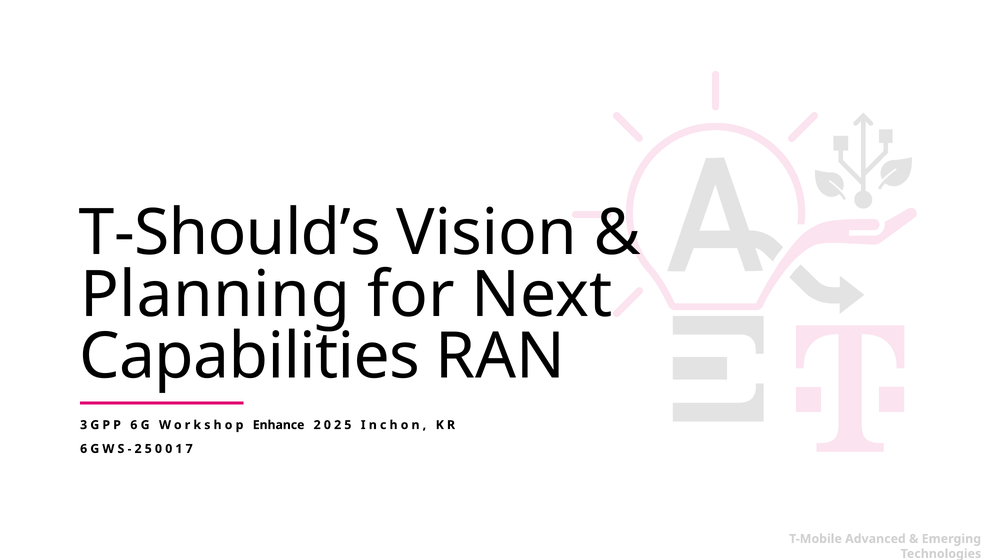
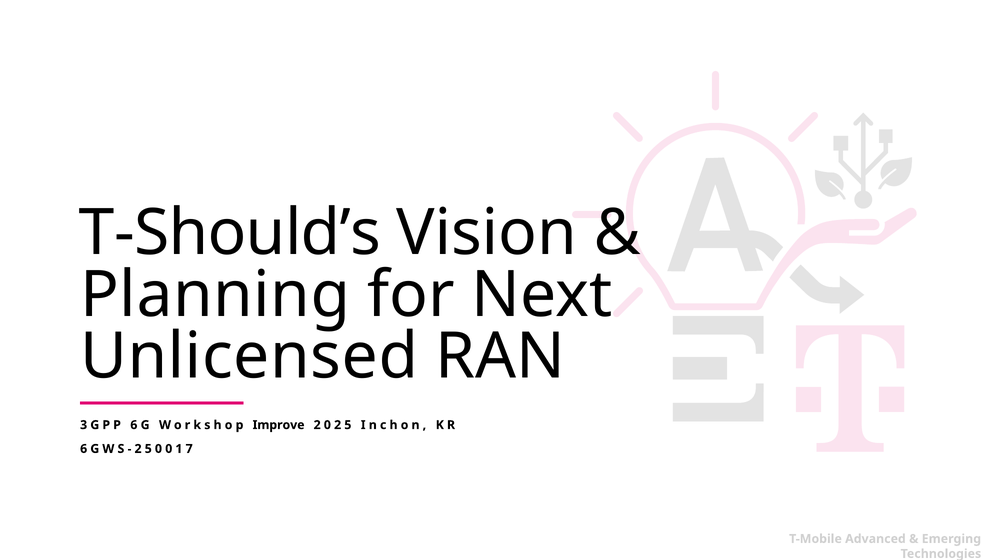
Capabilities: Capabilities -> Unlicensed (249, 356)
Enhance: Enhance -> Improve (279, 425)
